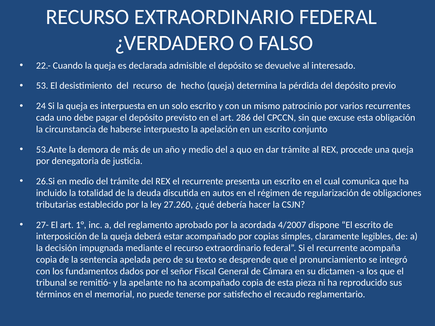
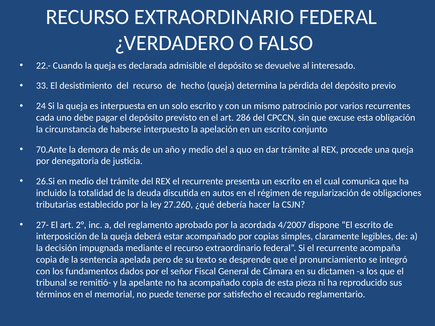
53: 53 -> 33 (42, 86)
53.Ante: 53.Ante -> 70.Ante (51, 150)
1°: 1° -> 2° (81, 225)
